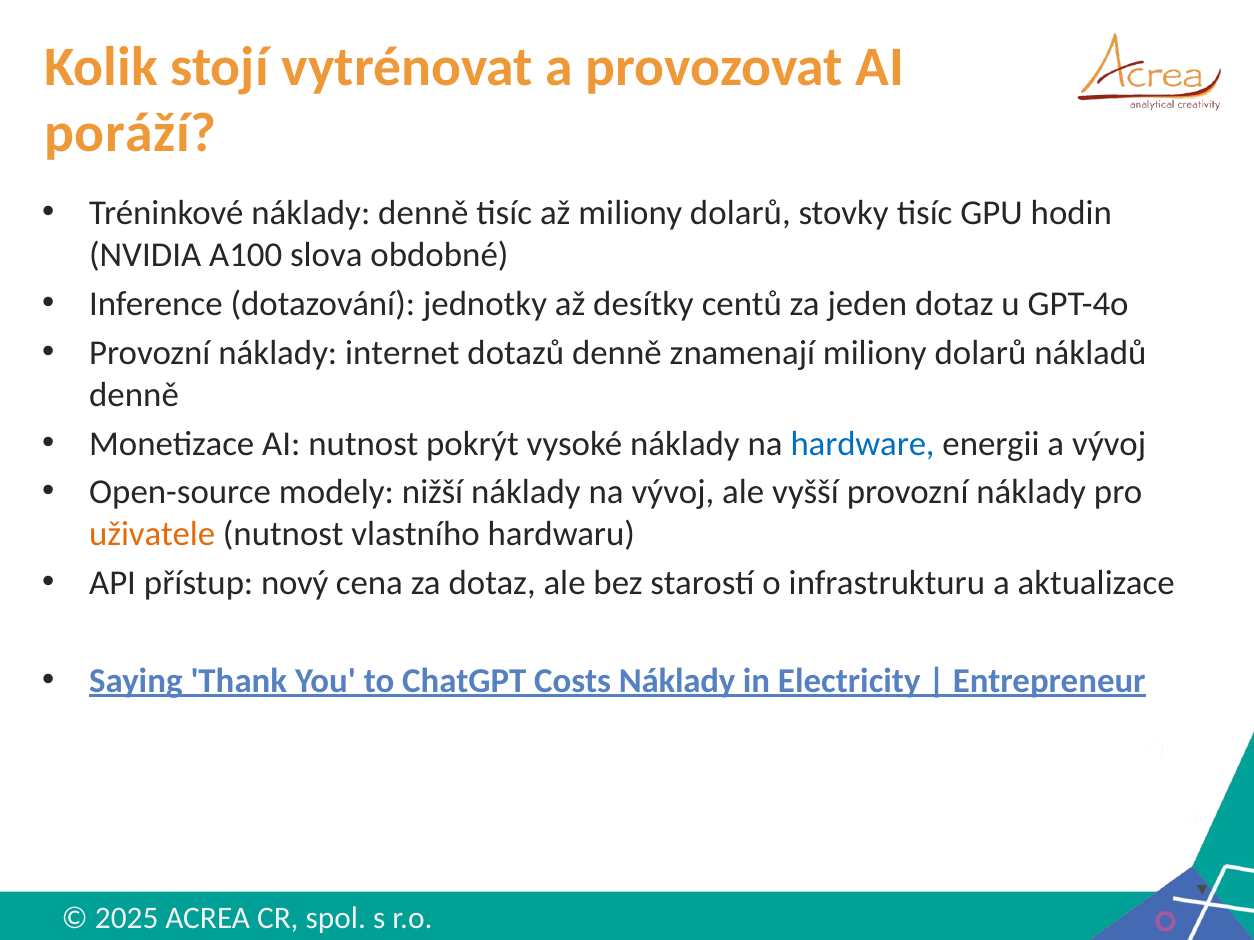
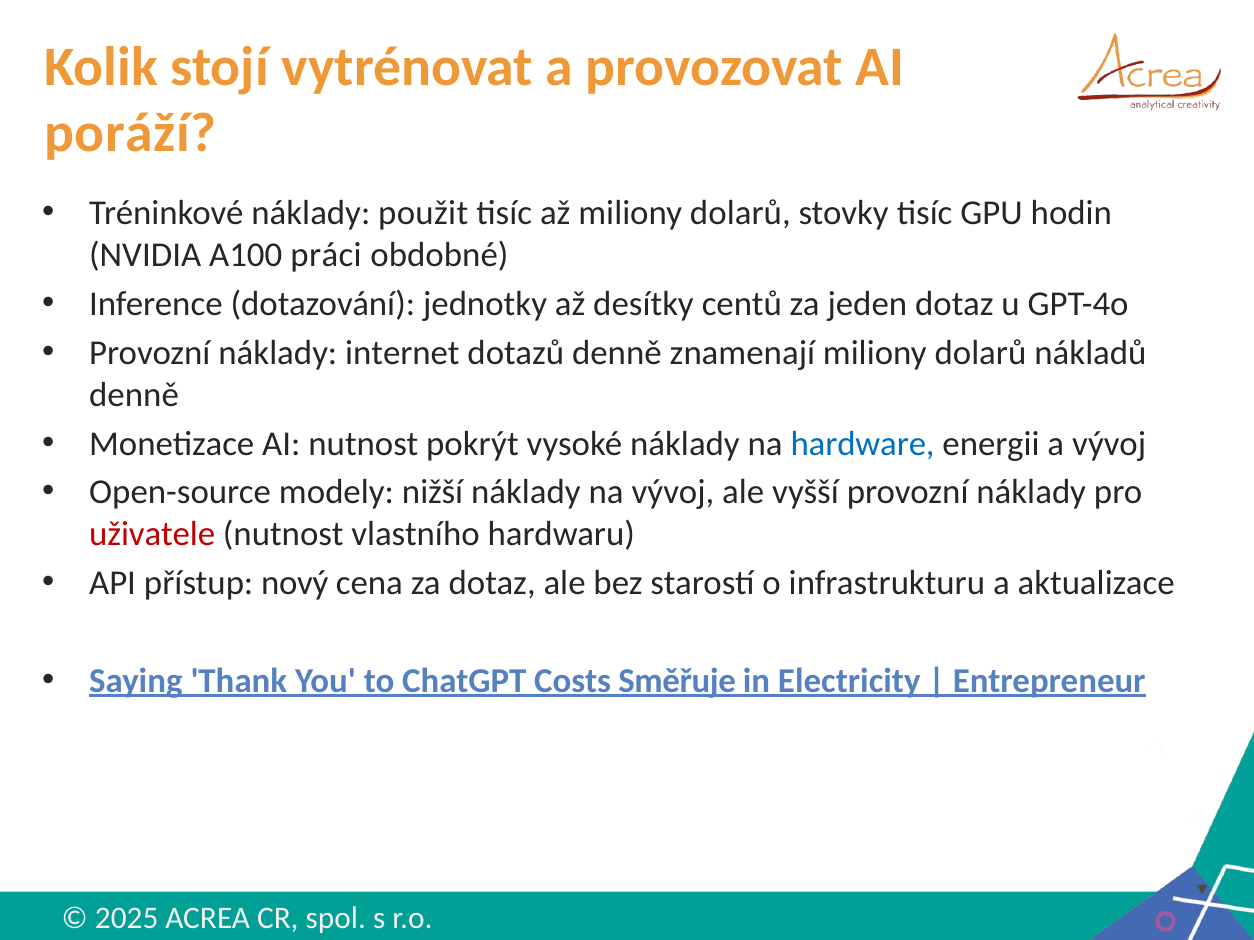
náklady denně: denně -> použit (423, 214)
slova: slova -> práci (326, 255)
uživatele colour: orange -> red (152, 534)
Costs Náklady: Náklady -> Směřuje (677, 681)
